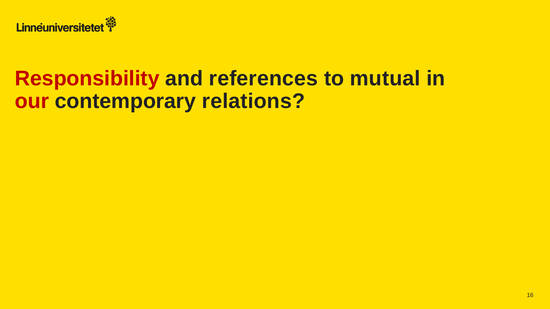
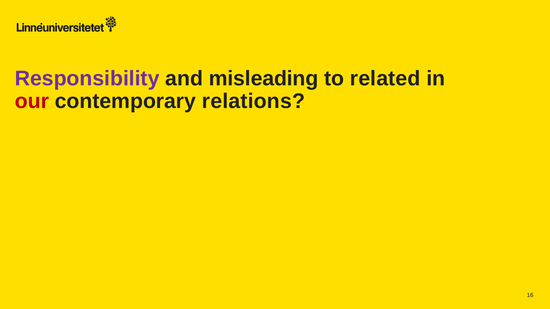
Responsibility colour: red -> purple (87, 78)
references: references -> misleading (264, 78)
mutual: mutual -> related (385, 78)
